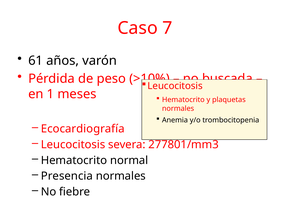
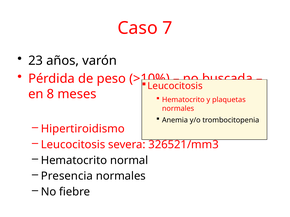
61: 61 -> 23 (36, 61)
1: 1 -> 8 (50, 94)
Ecocardiografía: Ecocardiografía -> Hipertiroidismo (83, 129)
277801/mm3: 277801/mm3 -> 326521/mm3 (184, 145)
